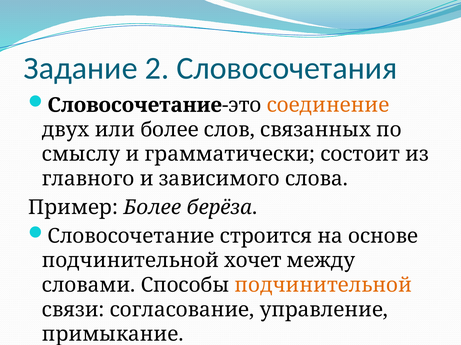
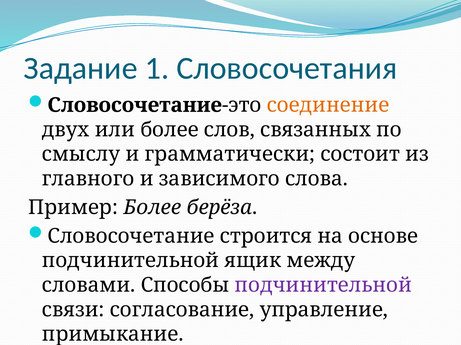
2: 2 -> 1 (157, 68)
хочет: хочет -> ящик (253, 261)
подчинительной colour: orange -> purple (323, 286)
